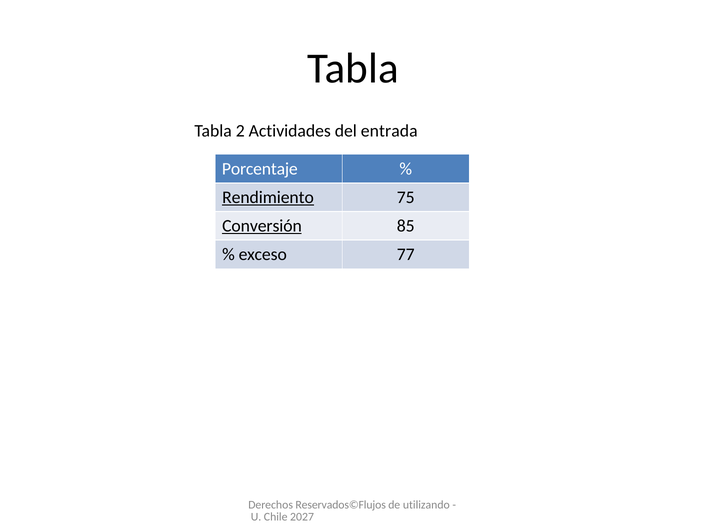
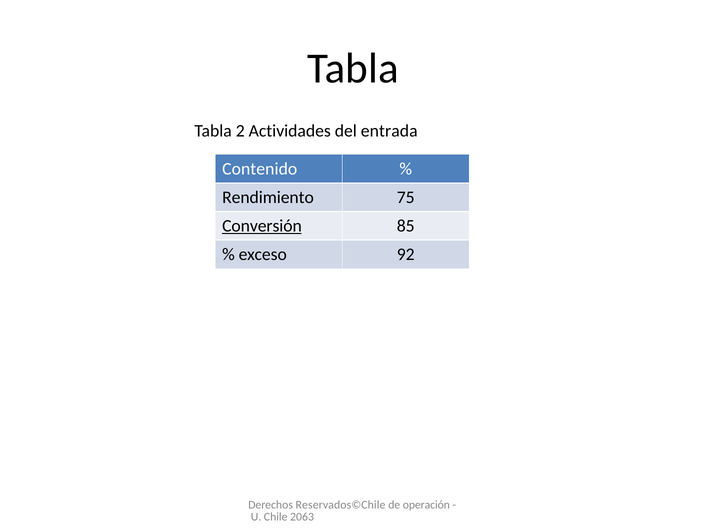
Porcentaje: Porcentaje -> Contenido (260, 169)
Rendimiento underline: present -> none (268, 198)
77: 77 -> 92 (406, 255)
Reservados©Flujos: Reservados©Flujos -> Reservados©Chile (341, 506)
utilizando: utilizando -> operación (426, 506)
2027: 2027 -> 2063 (302, 517)
